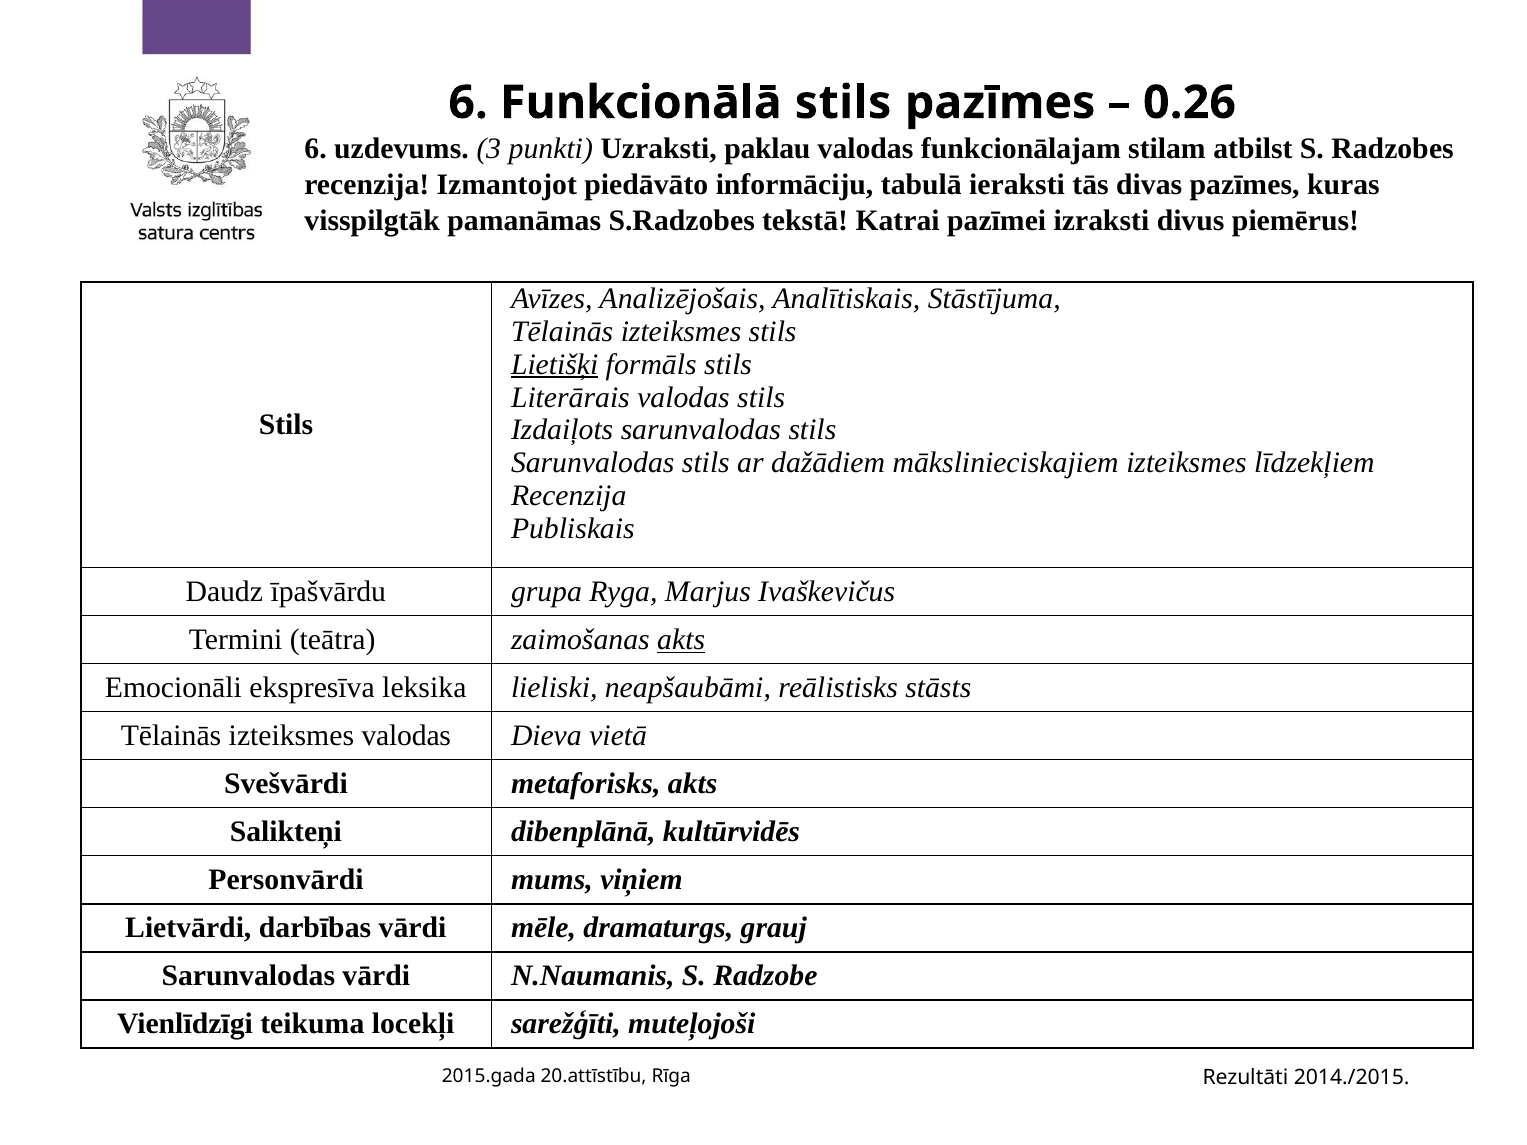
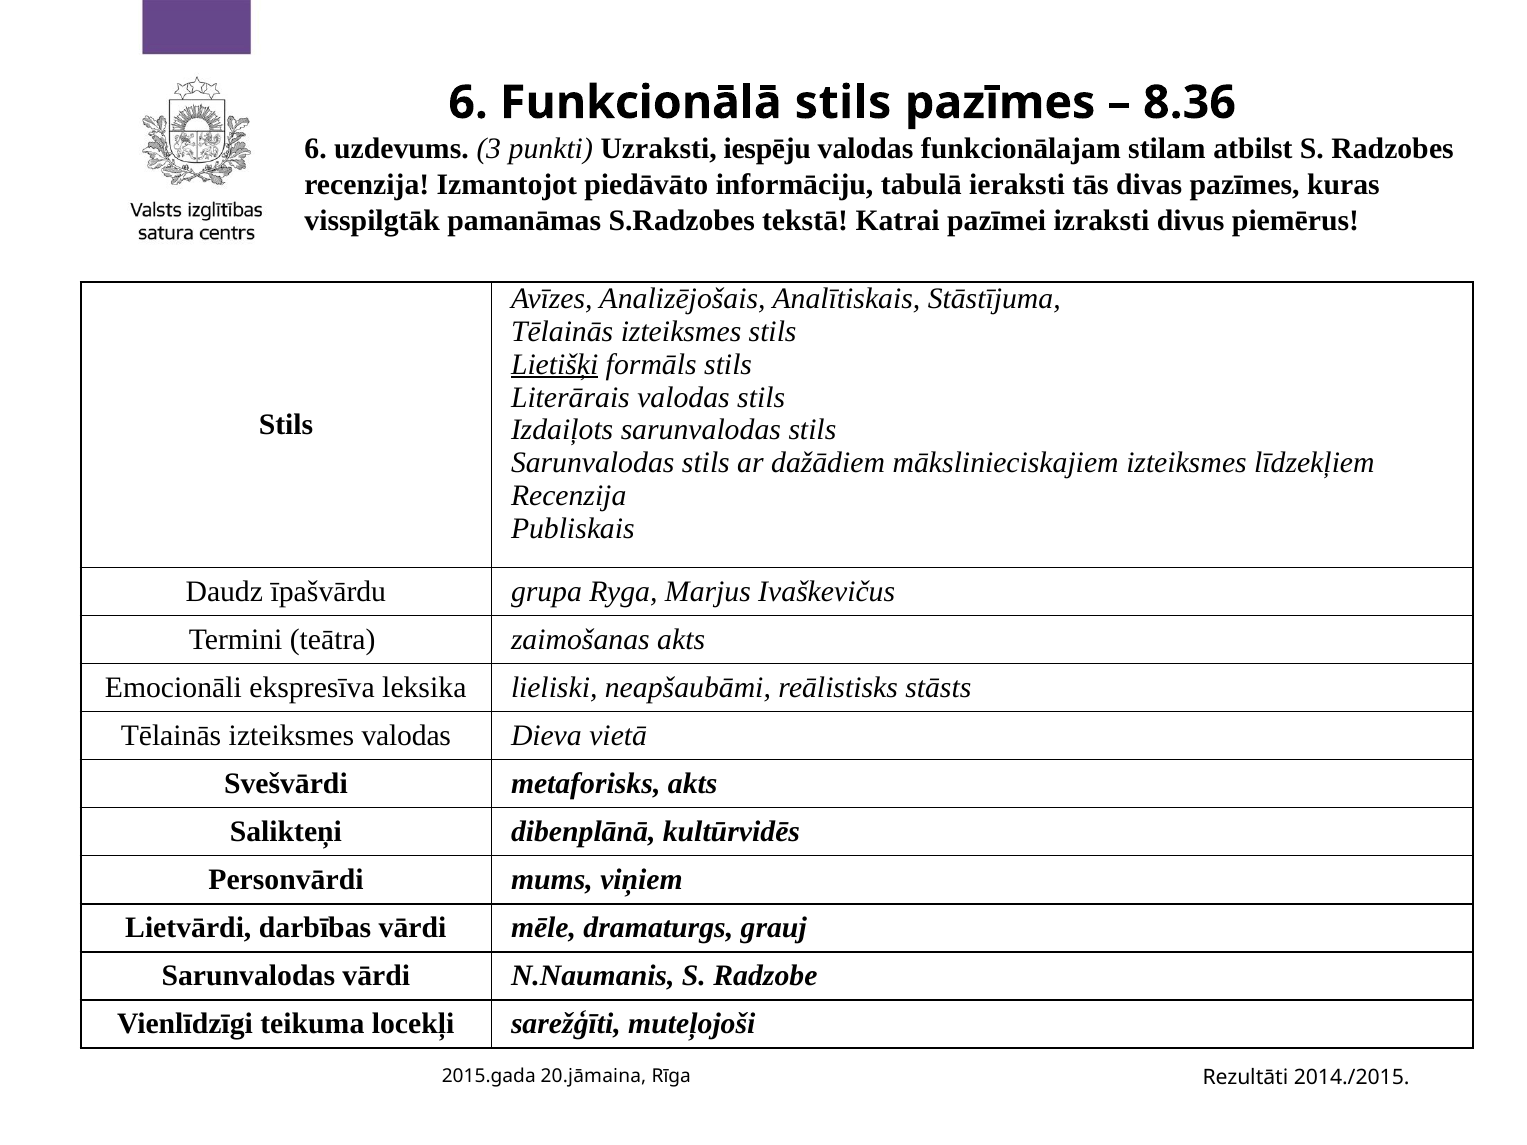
0.26: 0.26 -> 8.36 (1189, 103)
paklau: paklau -> iespēju (767, 149)
akts underline: present -> none (681, 640)
20.attīstību: 20.attīstību -> 20.jāmaina (593, 1077)
